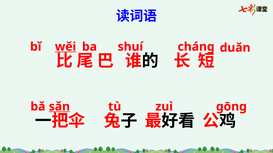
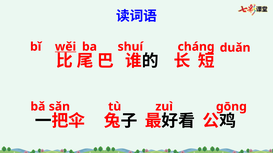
sǎn underline: present -> none (59, 107)
